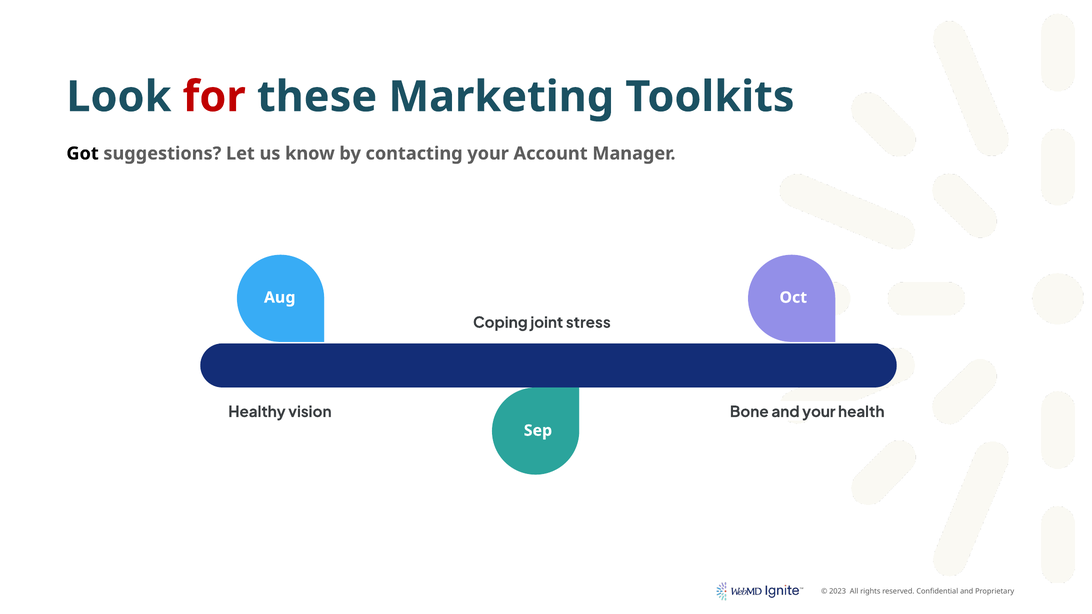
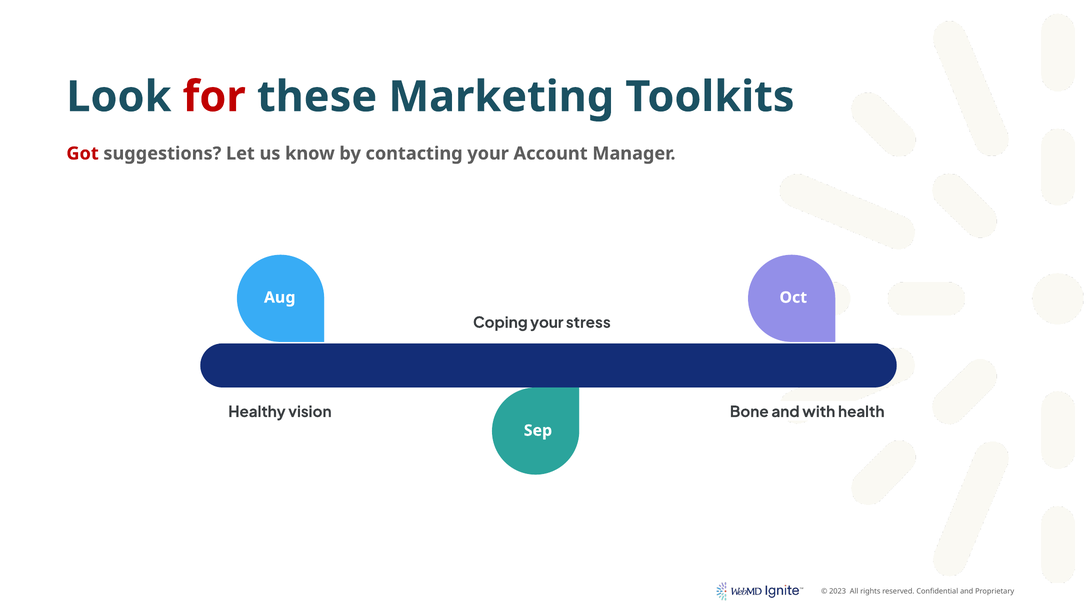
Got colour: black -> red (83, 154)
Coping joint: joint -> your (547, 323)
and your: your -> with (819, 412)
